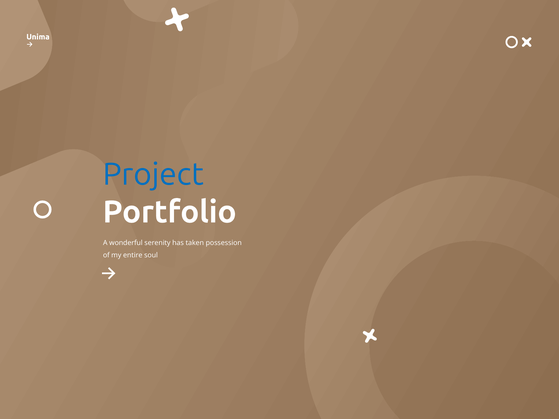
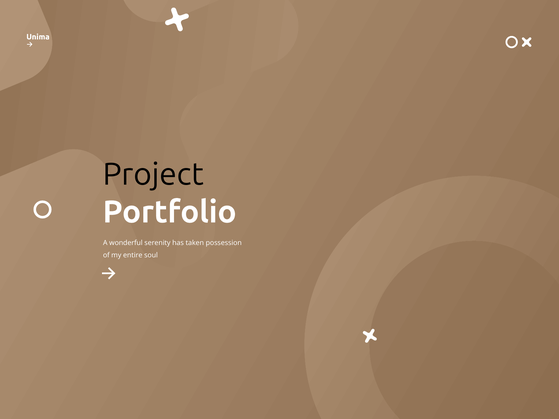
Project colour: blue -> black (153, 174)
